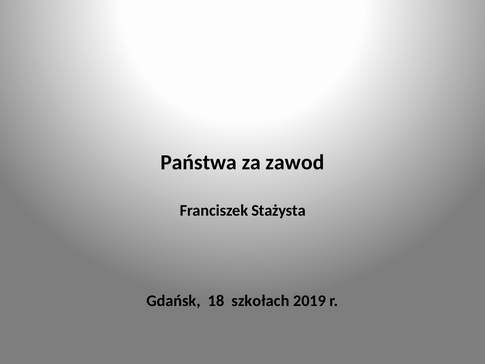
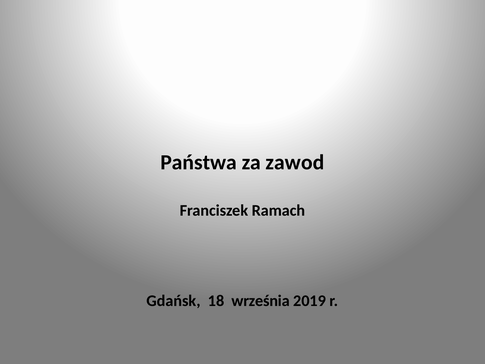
Stażysta: Stażysta -> Ramach (279, 210)
szkołach: szkołach -> września (261, 301)
